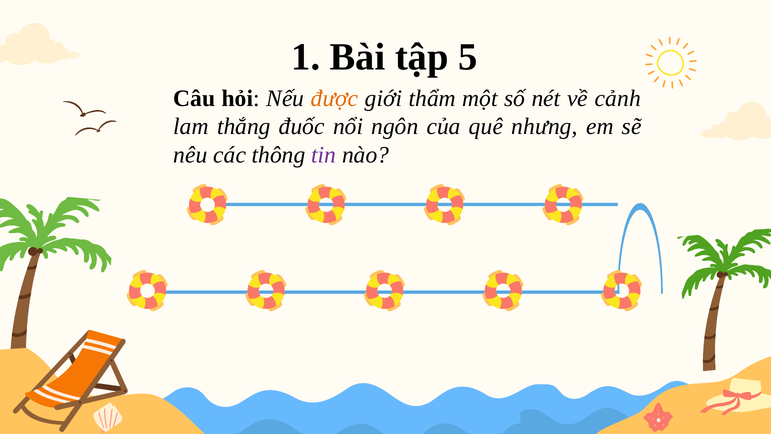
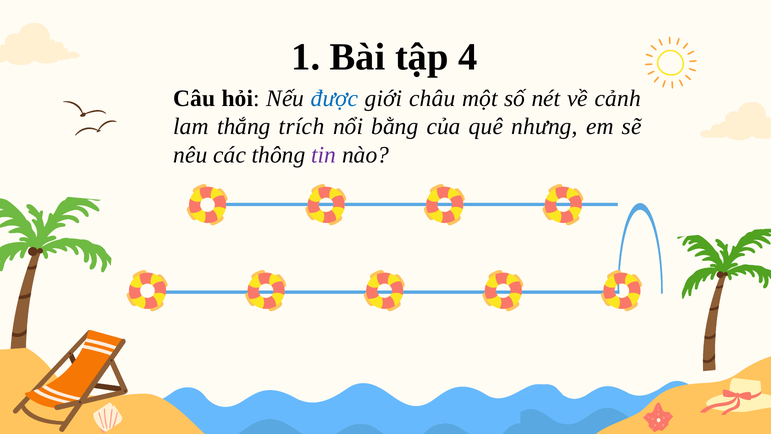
5: 5 -> 4 (468, 57)
được colour: orange -> blue (335, 98)
thẩm: thẩm -> châu (432, 98)
đuốc: đuốc -> trích (302, 126)
ngôn: ngôn -> bằng (395, 126)
